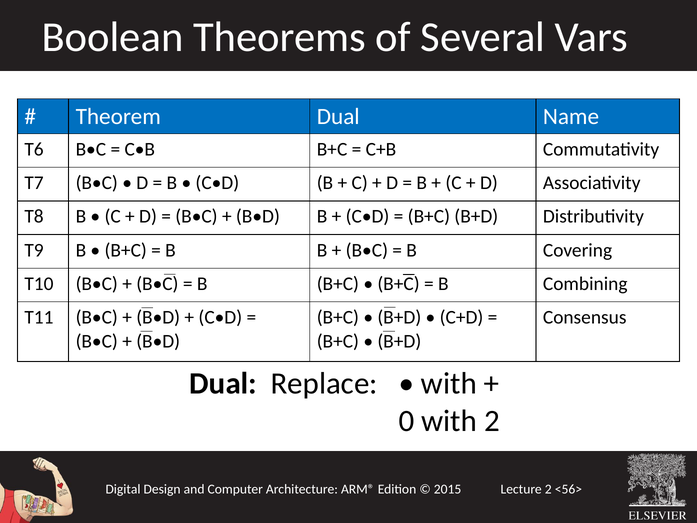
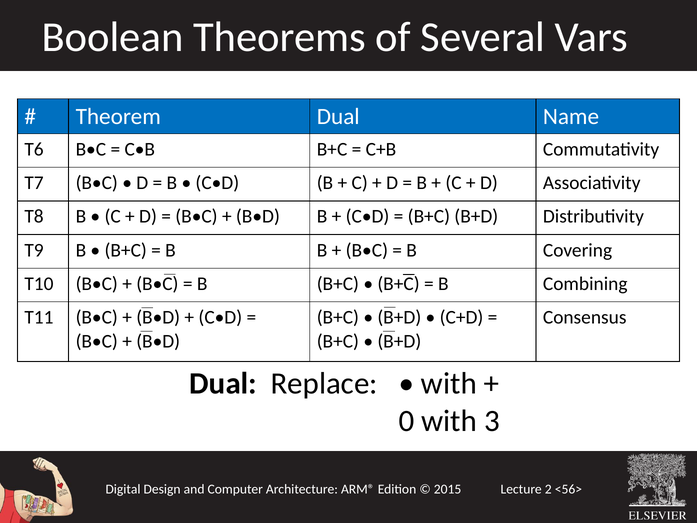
with 2: 2 -> 3 (492, 421)
